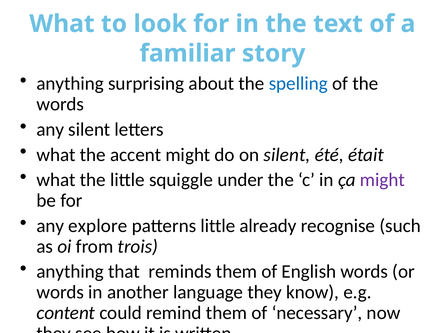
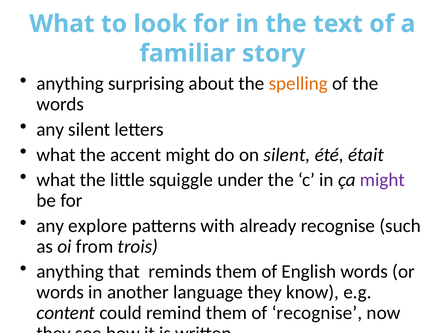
spelling colour: blue -> orange (298, 84)
patterns little: little -> with (218, 226)
of necessary: necessary -> recognise (317, 313)
